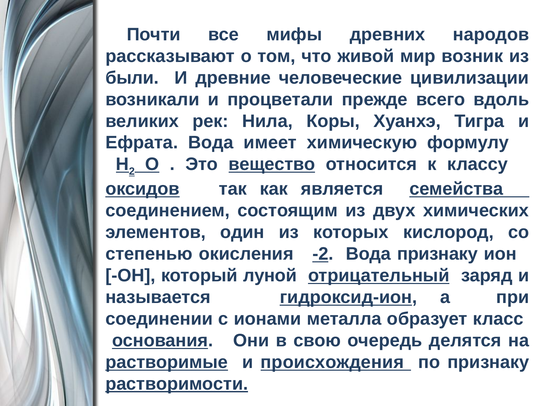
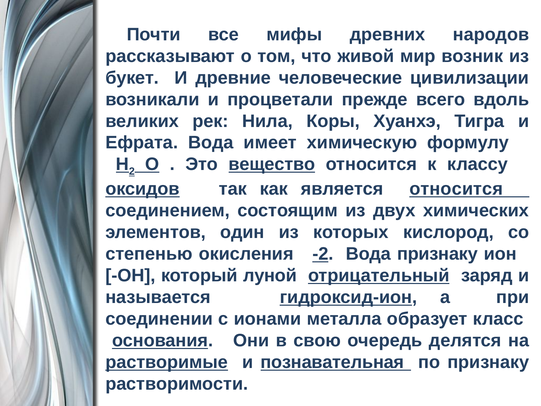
были: были -> букет (132, 78)
является семейства: семейства -> относится (456, 189)
происхождения: происхождения -> познавательная (332, 362)
растворимости underline: present -> none (177, 384)
